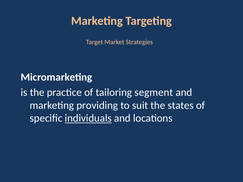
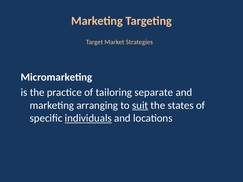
segment: segment -> separate (154, 92)
providing: providing -> arranging (97, 105)
suit underline: none -> present (140, 105)
